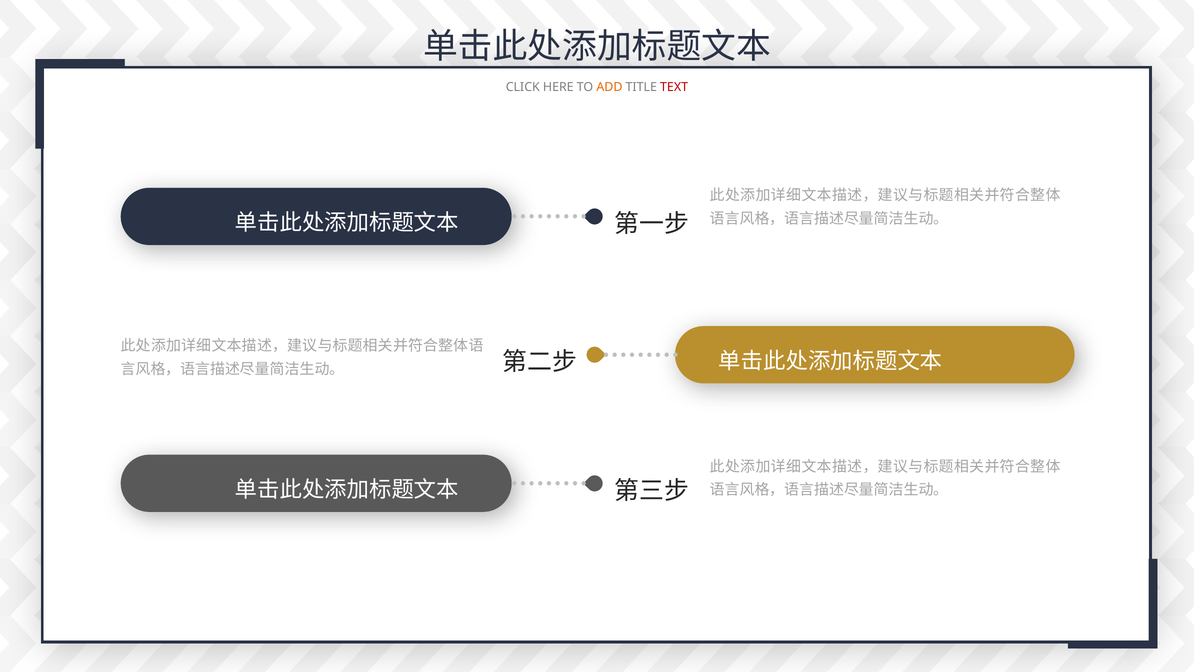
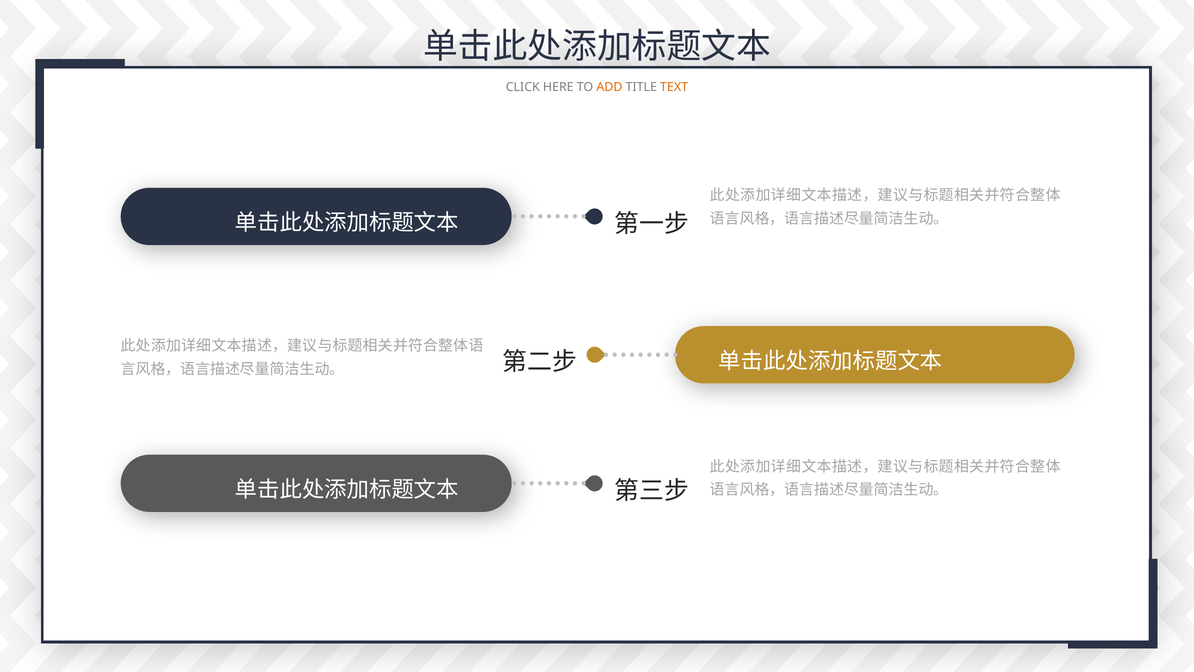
TEXT colour: red -> orange (674, 87)
